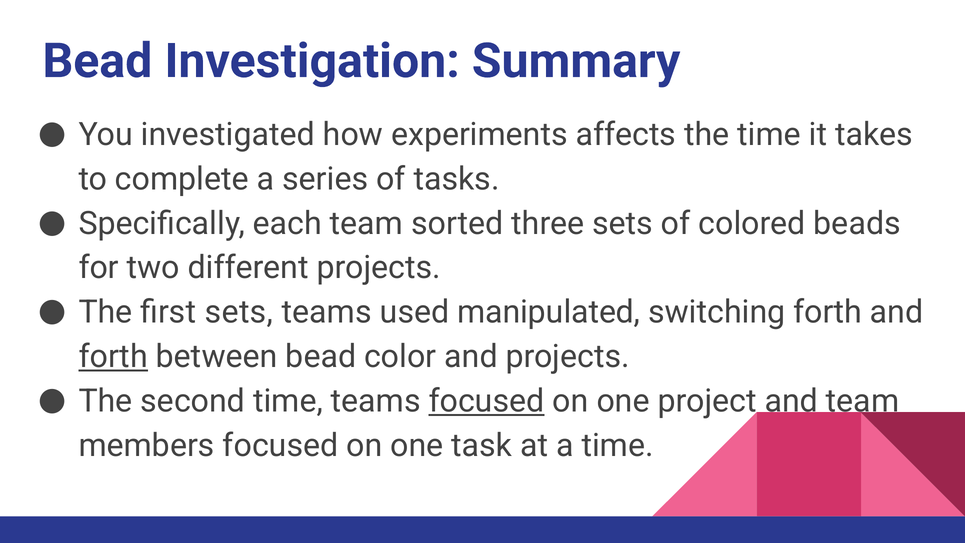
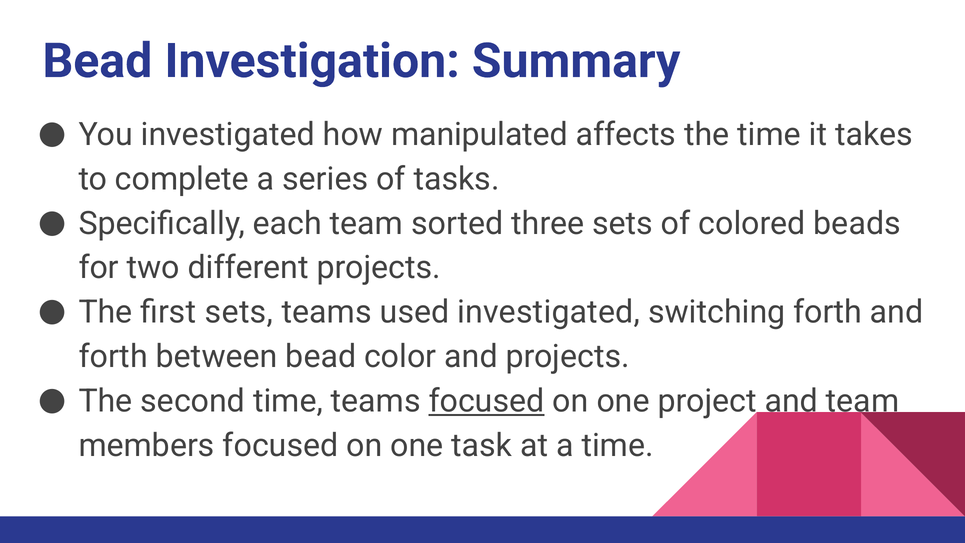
experiments: experiments -> manipulated (480, 135)
used manipulated: manipulated -> investigated (549, 312)
forth underline: present -> none (113, 356)
